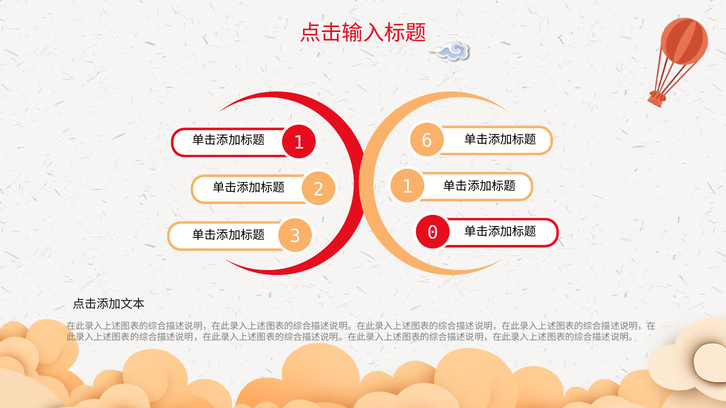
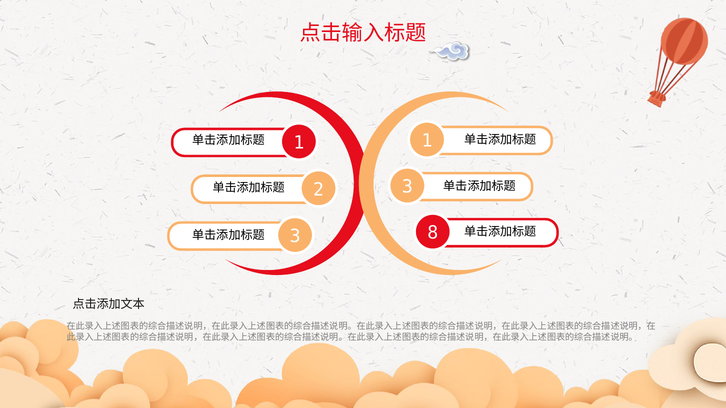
6: 6 -> 1 (427, 141)
1: 1 -> 3 (407, 187)
0: 0 -> 8 (433, 233)
